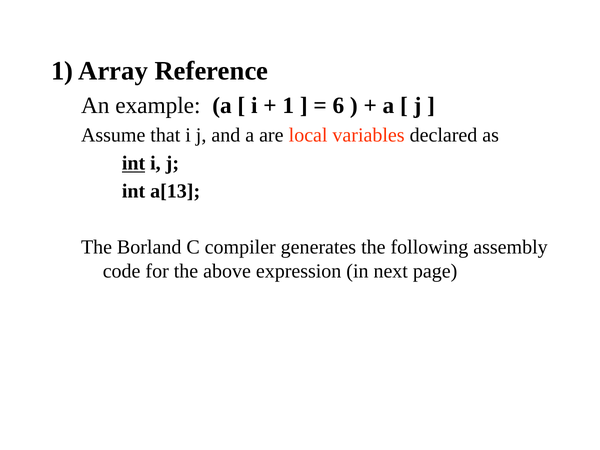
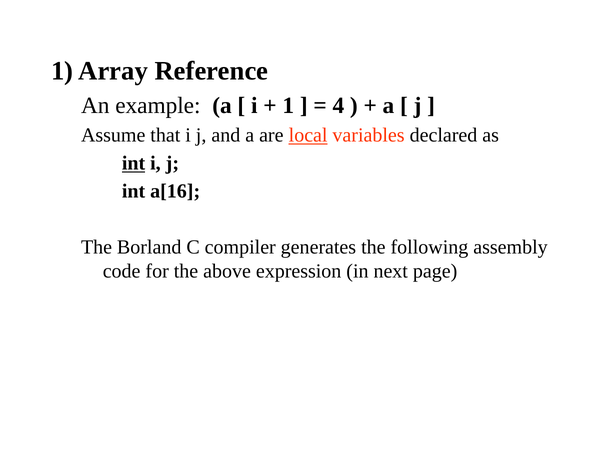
6: 6 -> 4 (338, 106)
local underline: none -> present (308, 135)
a[13: a[13 -> a[16 (175, 191)
